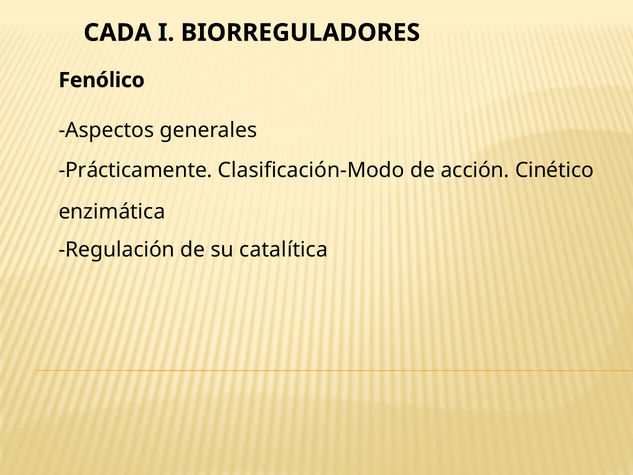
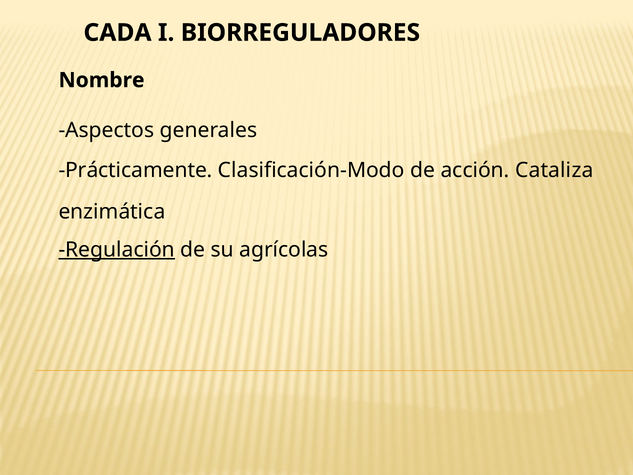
Fenólico: Fenólico -> Nombre (102, 80)
Cinético: Cinético -> Cataliza (554, 170)
Regulación underline: none -> present (117, 250)
catalítica: catalítica -> agrícolas (284, 250)
